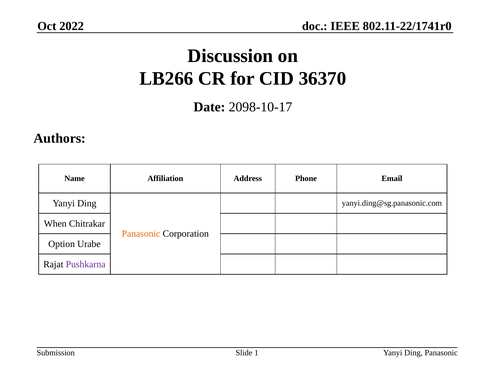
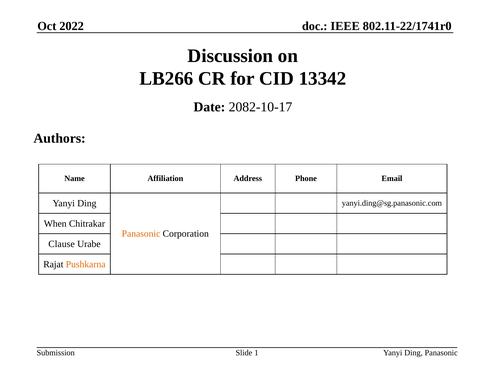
36370: 36370 -> 13342 (322, 79)
2098-10-17: 2098-10-17 -> 2082-10-17 (260, 107)
Option: Option -> Clause (62, 244)
Pushkarna colour: purple -> orange (86, 264)
